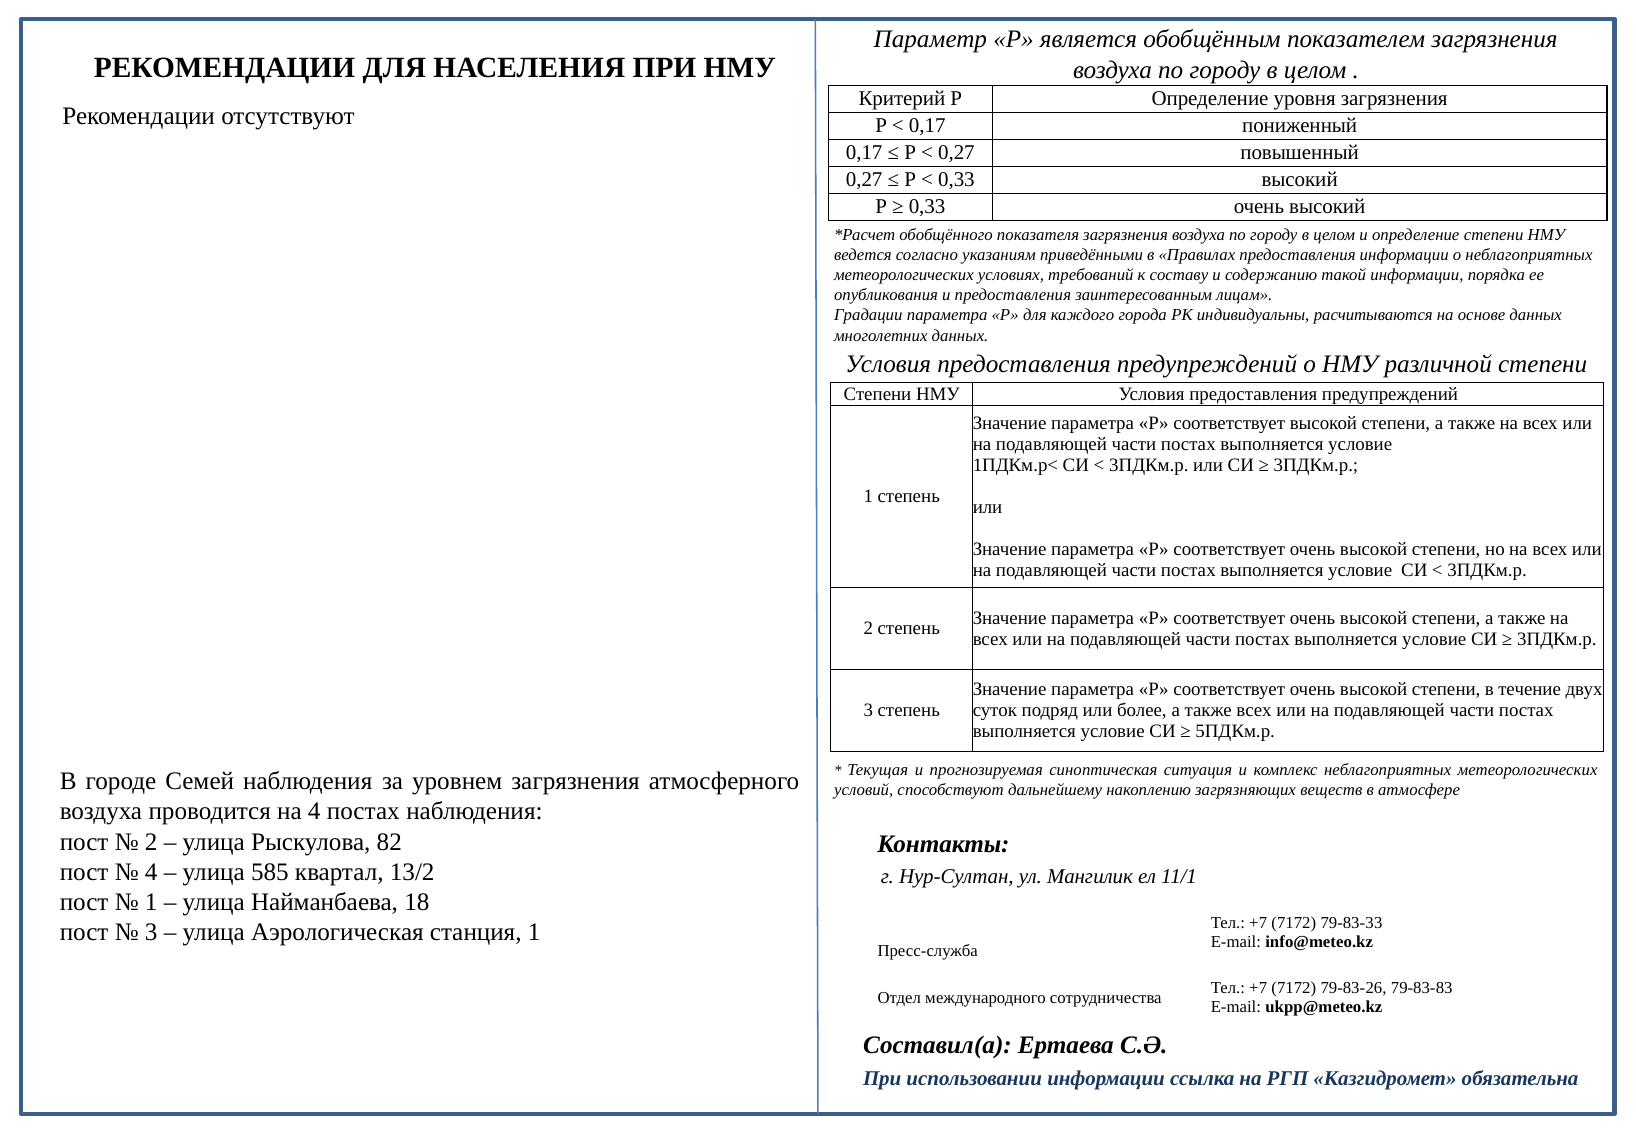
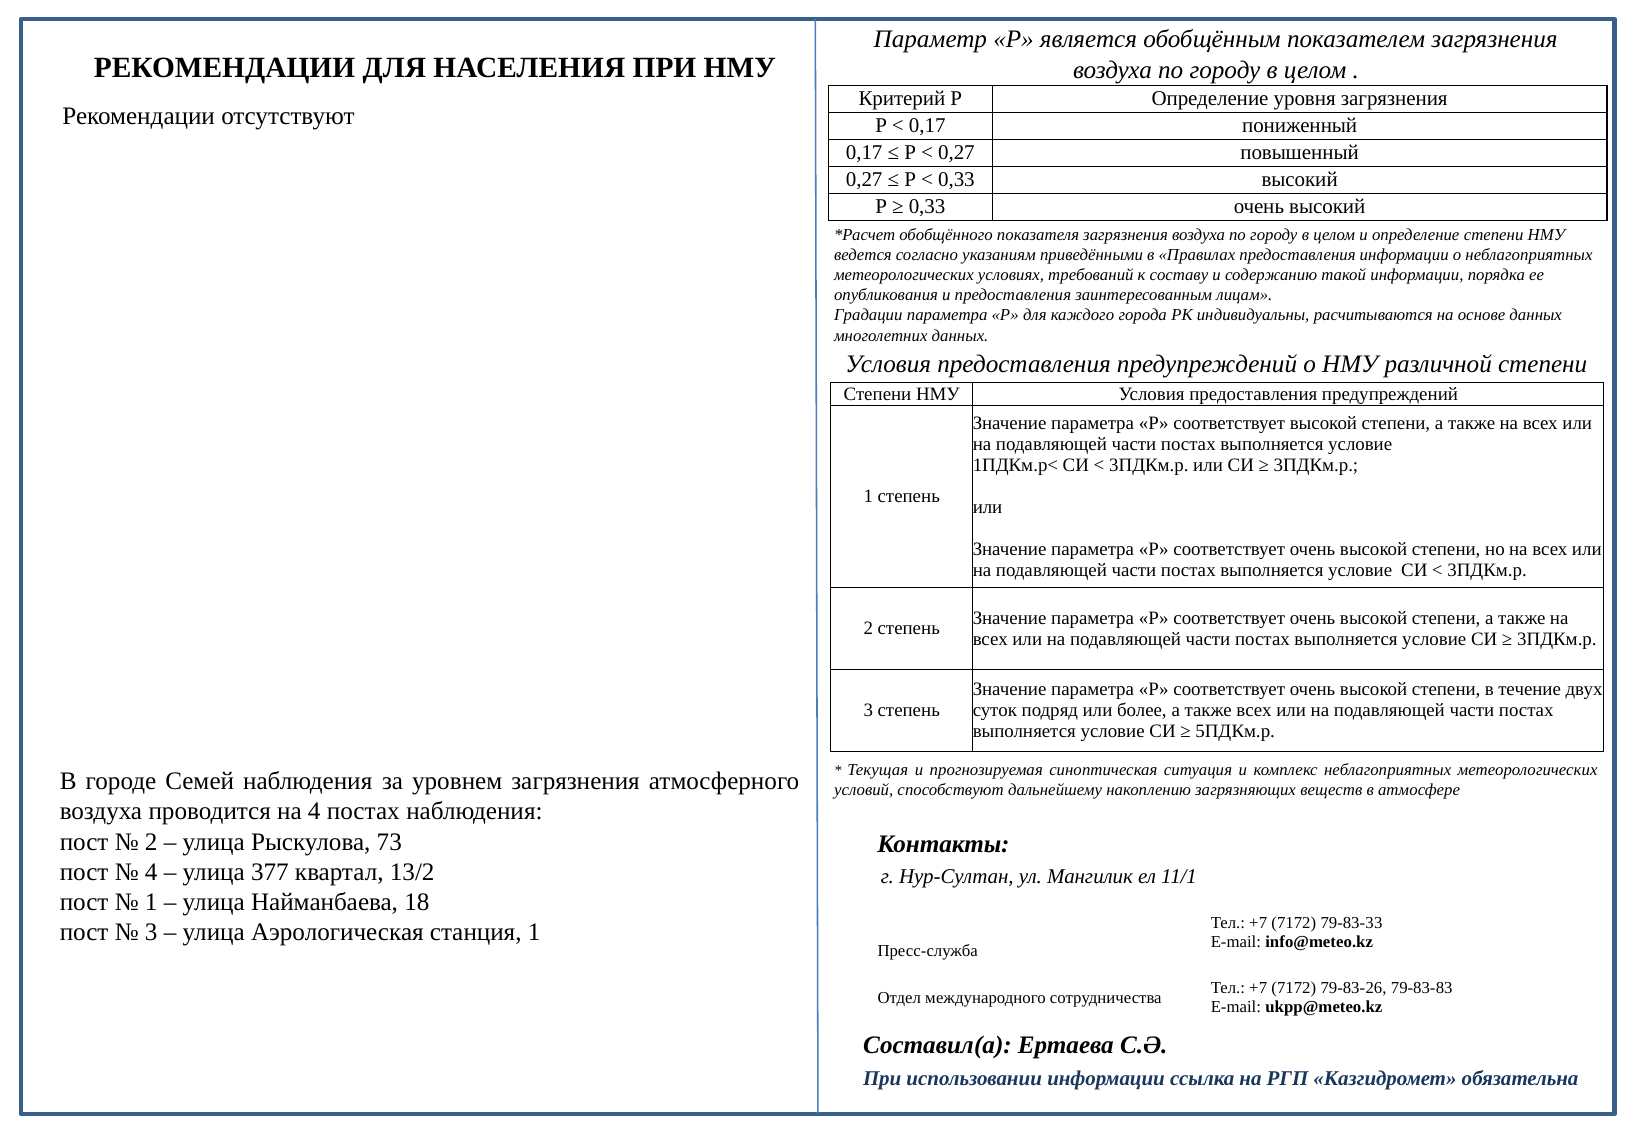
82: 82 -> 73 (389, 841)
585: 585 -> 377 (270, 872)
